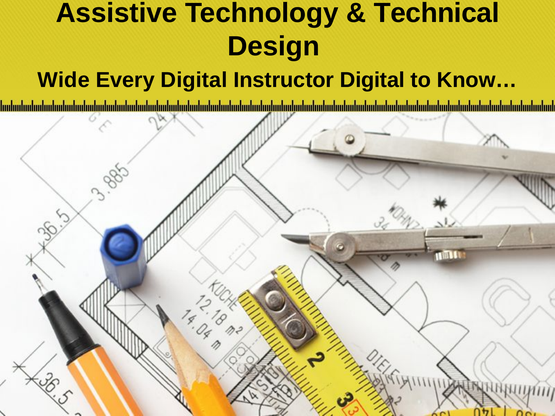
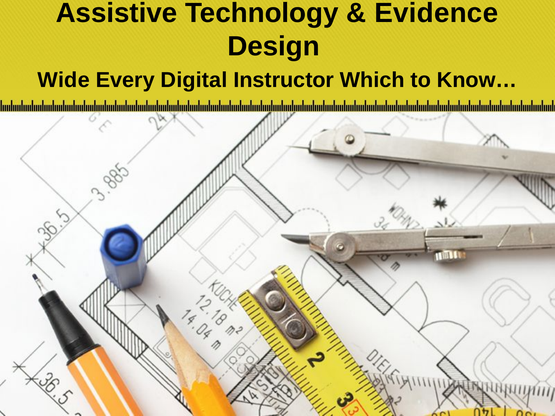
Technical: Technical -> Evidence (436, 13)
Instructor Digital: Digital -> Which (372, 80)
